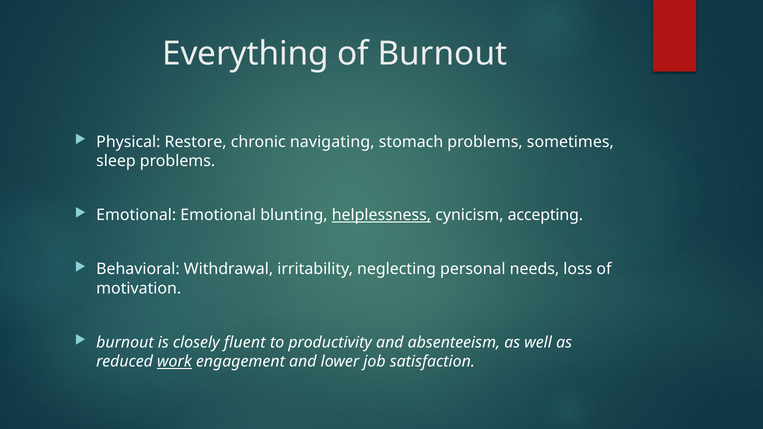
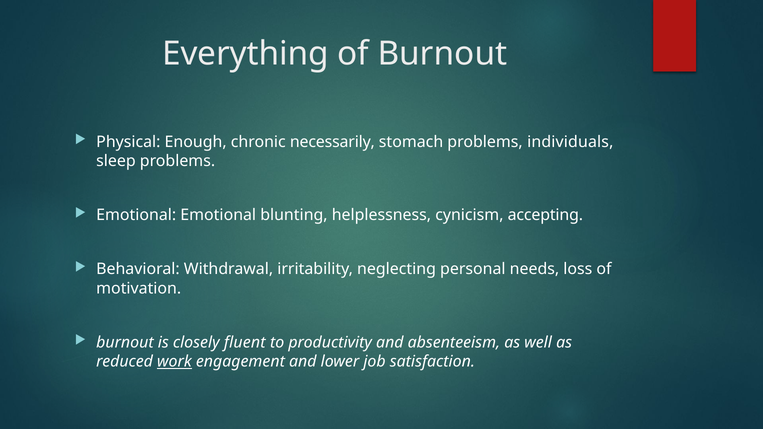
Restore: Restore -> Enough (196, 142)
navigating: navigating -> necessarily (332, 142)
sometimes: sometimes -> individuals (570, 142)
helplessness underline: present -> none (381, 215)
